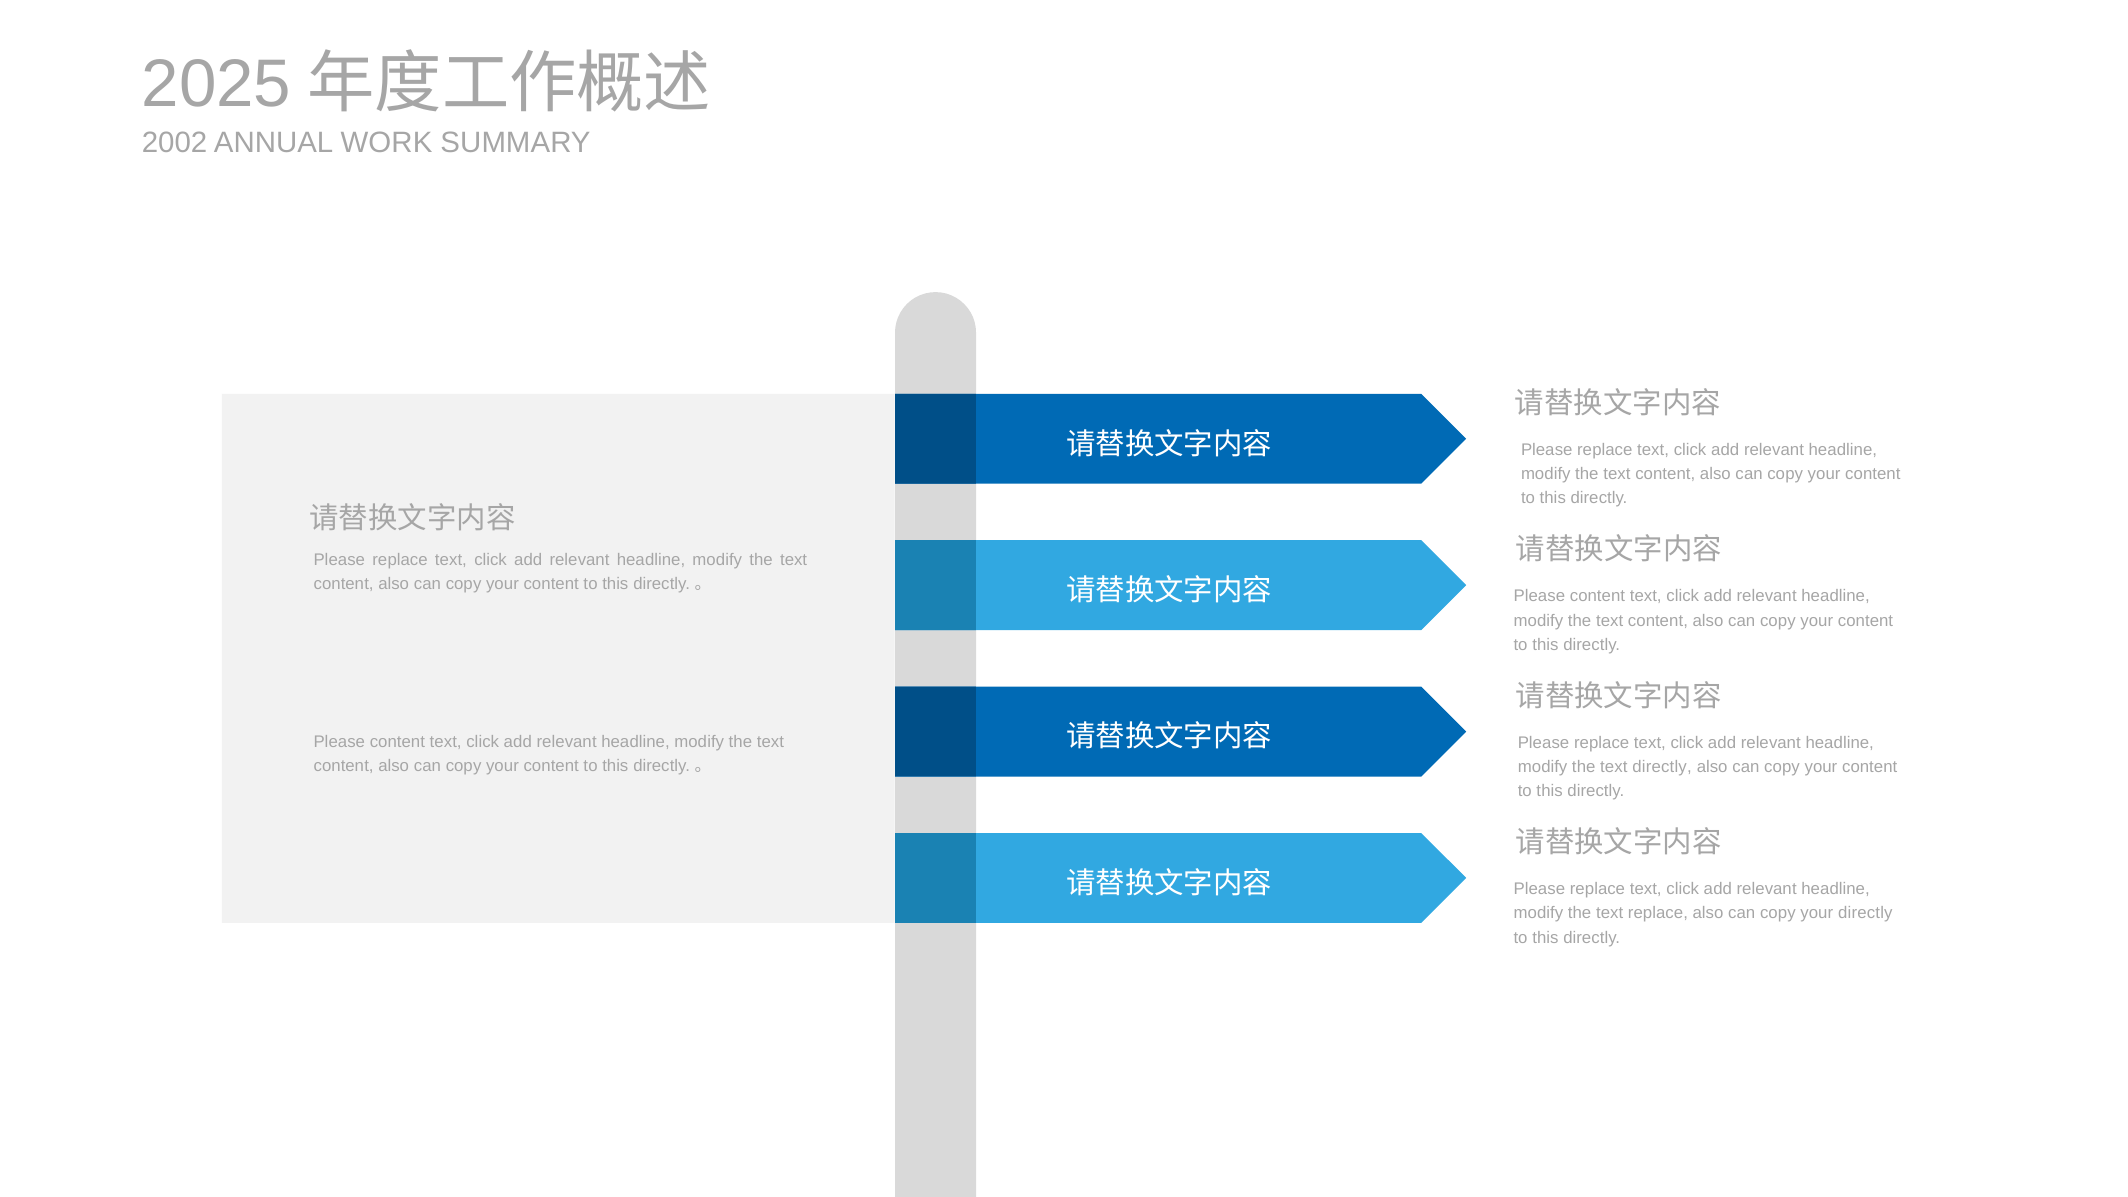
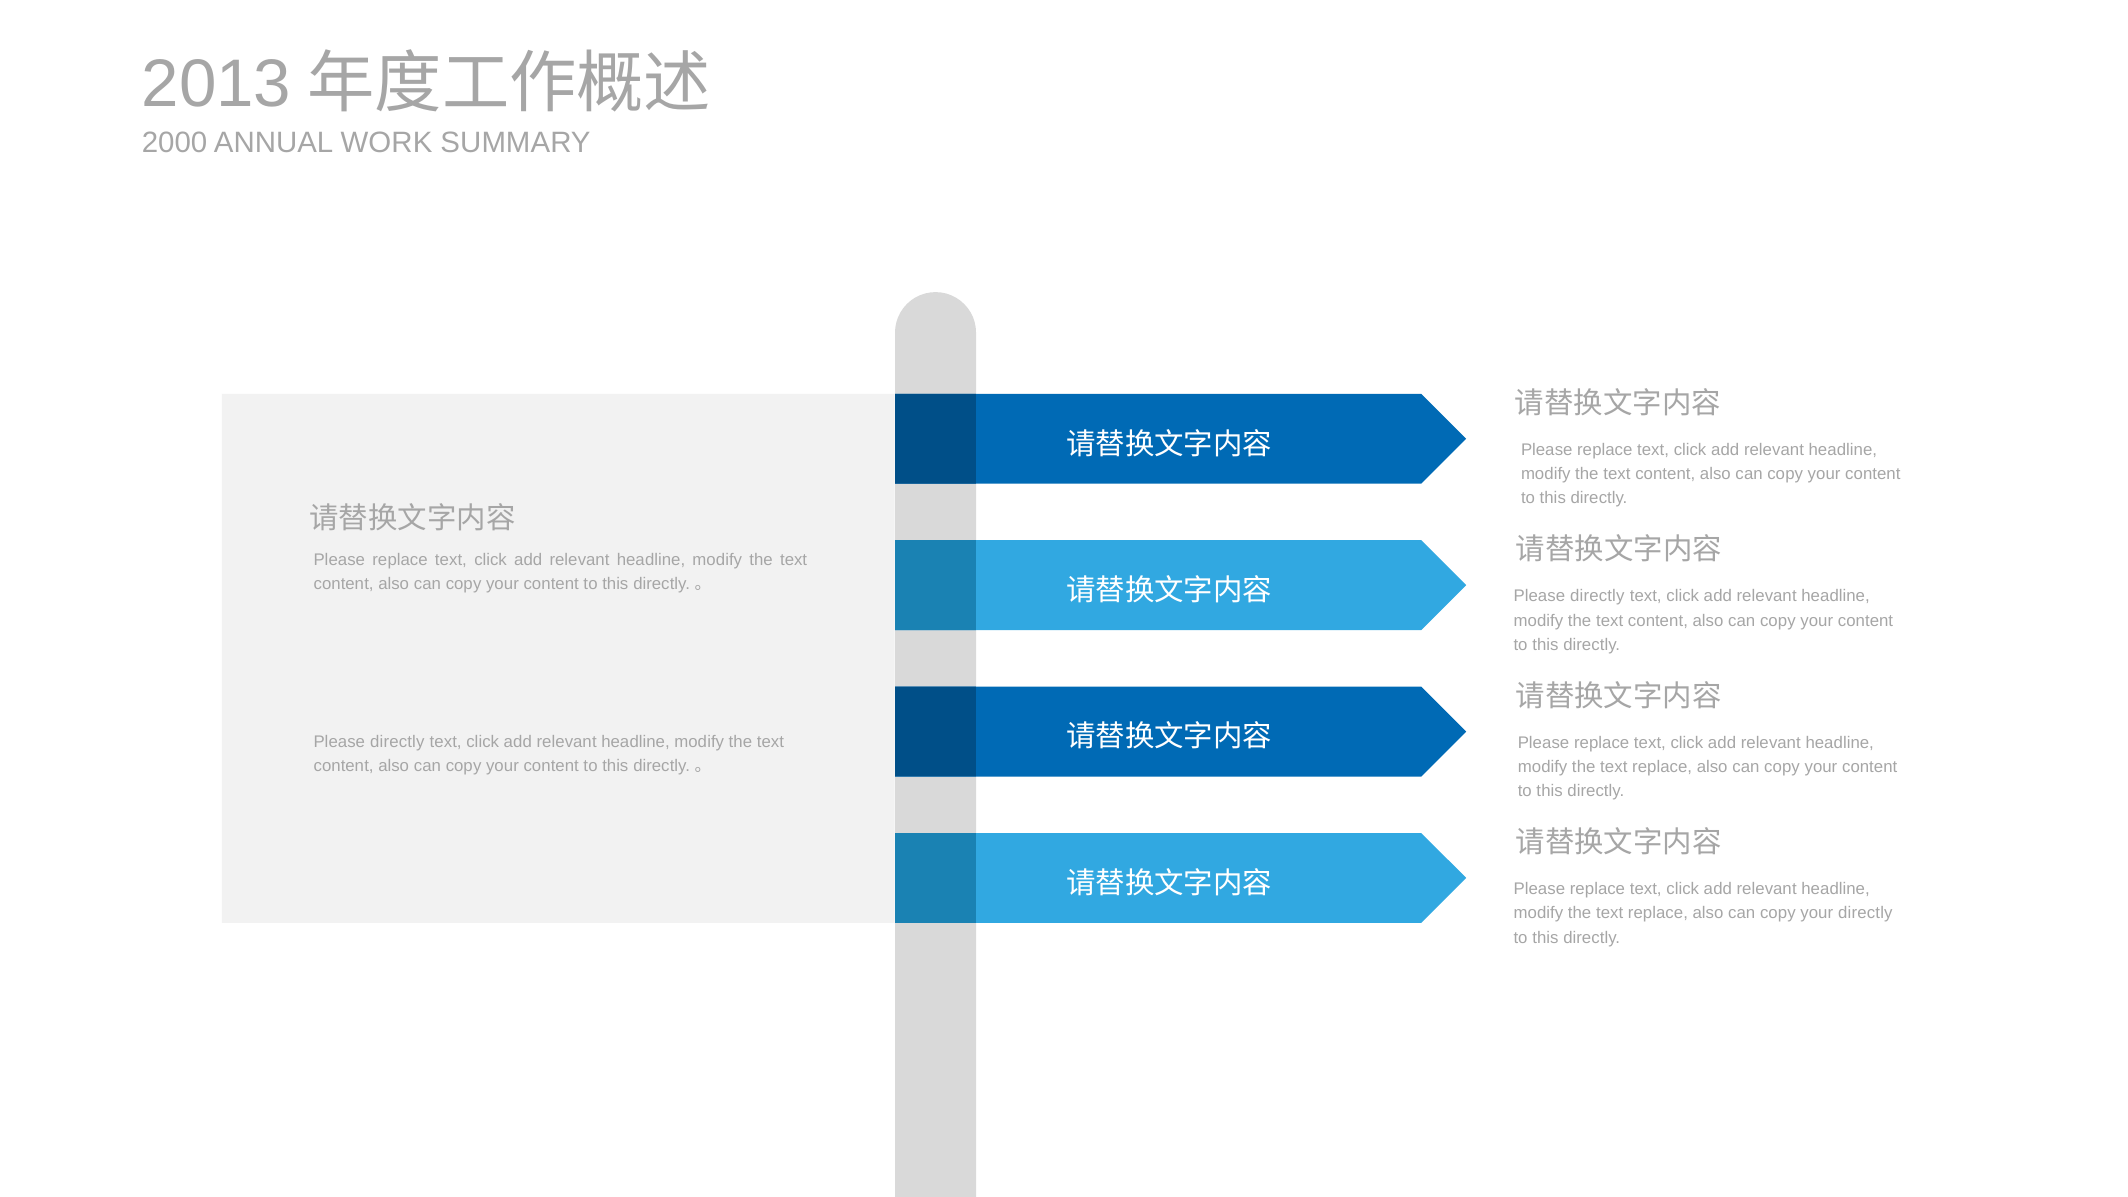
2025: 2025 -> 2013 (217, 84)
2002: 2002 -> 2000 (175, 143)
content: content -> directly (1597, 596)
content: content -> directly (397, 742)
directly: directly -> replace (1662, 767)
